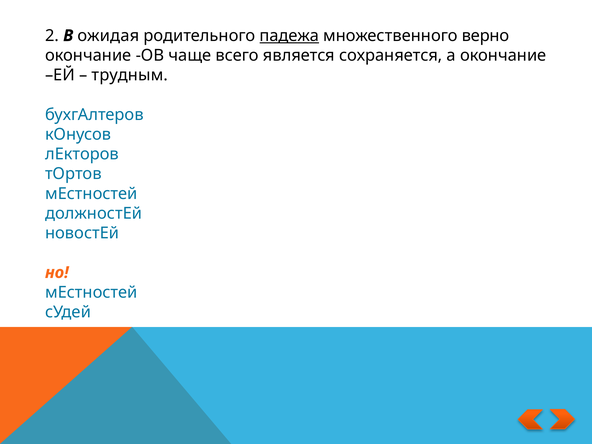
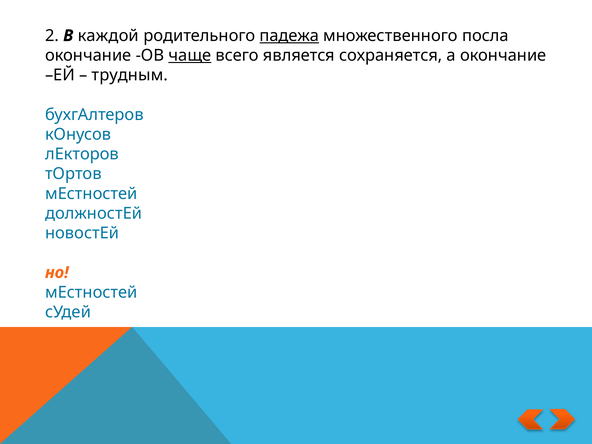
ожидая: ожидая -> каждой (108, 36)
верно: верно -> посла (485, 36)
чаще underline: none -> present (190, 55)
